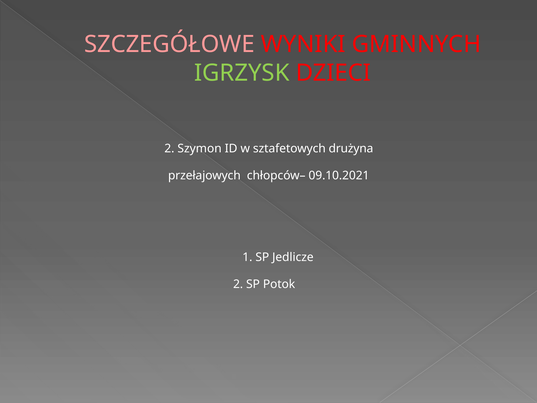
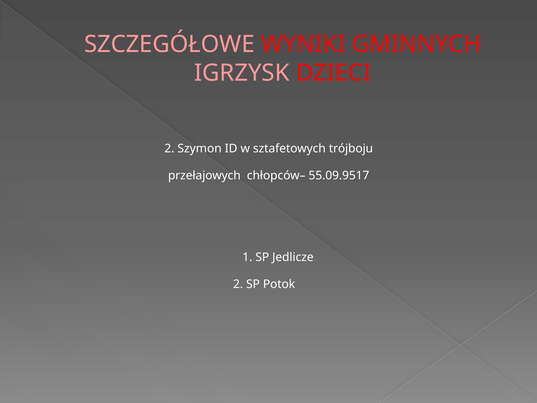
IGRZYSK colour: light green -> pink (242, 73)
drużyna: drużyna -> trójboju (351, 148)
09.10.2021: 09.10.2021 -> 55.09.9517 (339, 175)
